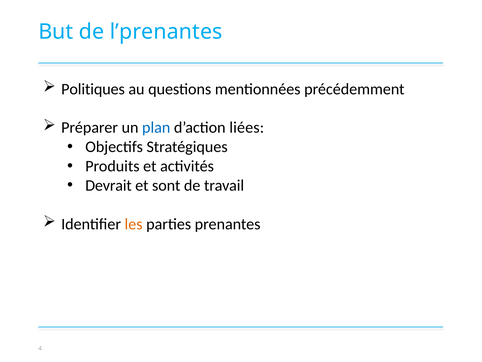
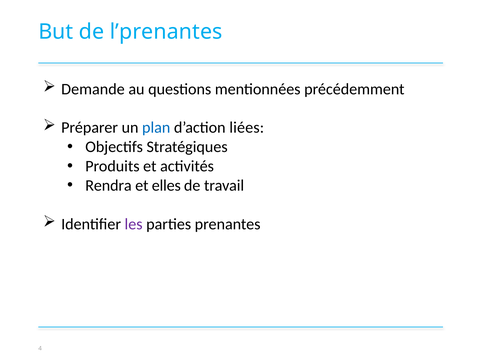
Politiques: Politiques -> Demande (93, 89)
Devrait: Devrait -> Rendra (108, 185)
sont: sont -> elles (166, 185)
les colour: orange -> purple (134, 224)
